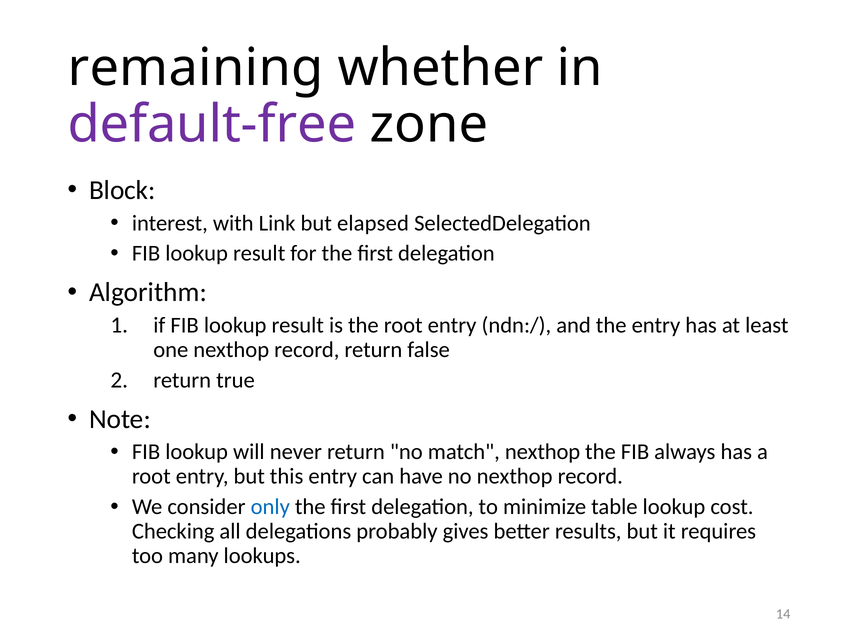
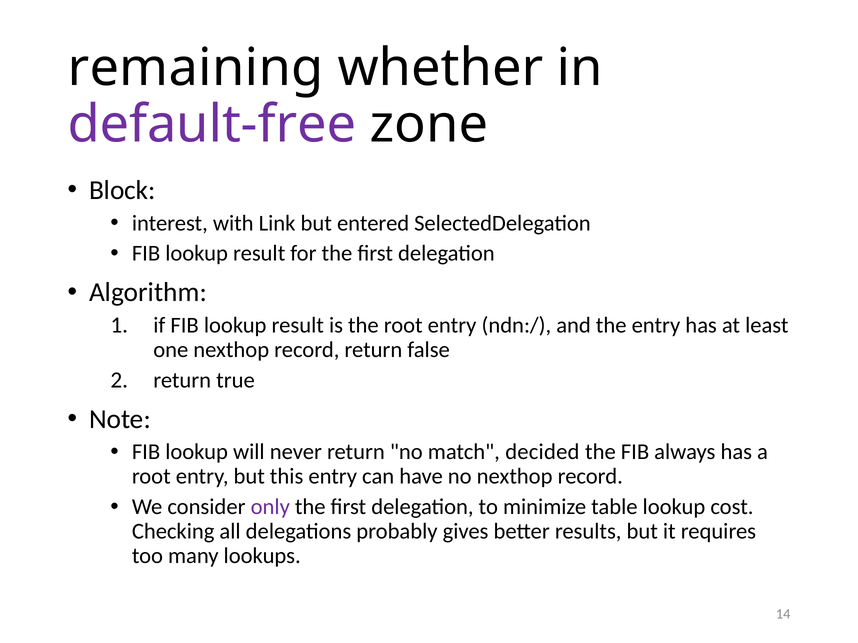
elapsed: elapsed -> entered (373, 223)
match nexthop: nexthop -> decided (542, 452)
only colour: blue -> purple (270, 507)
